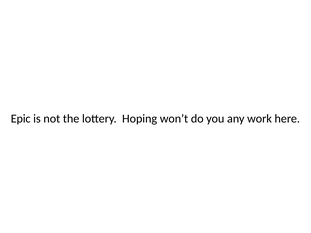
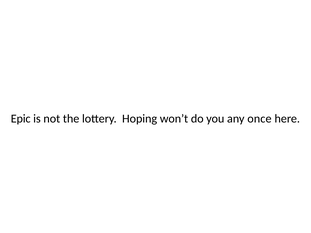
work: work -> once (259, 119)
